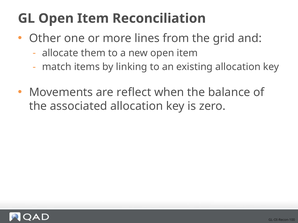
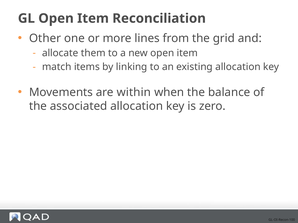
reflect: reflect -> within (134, 92)
